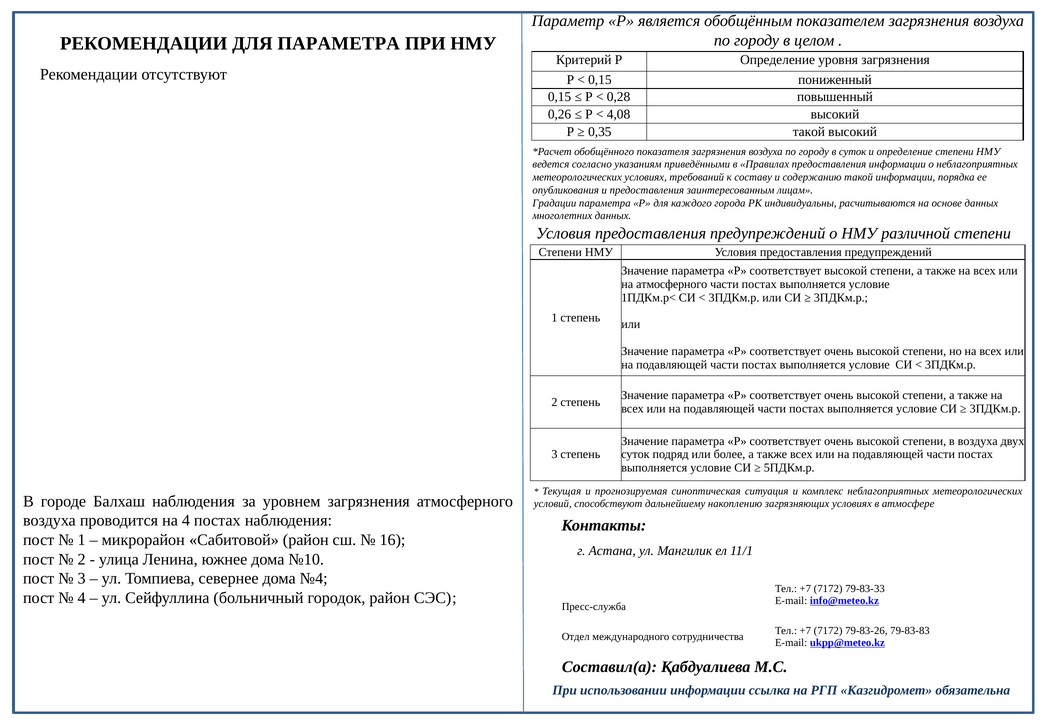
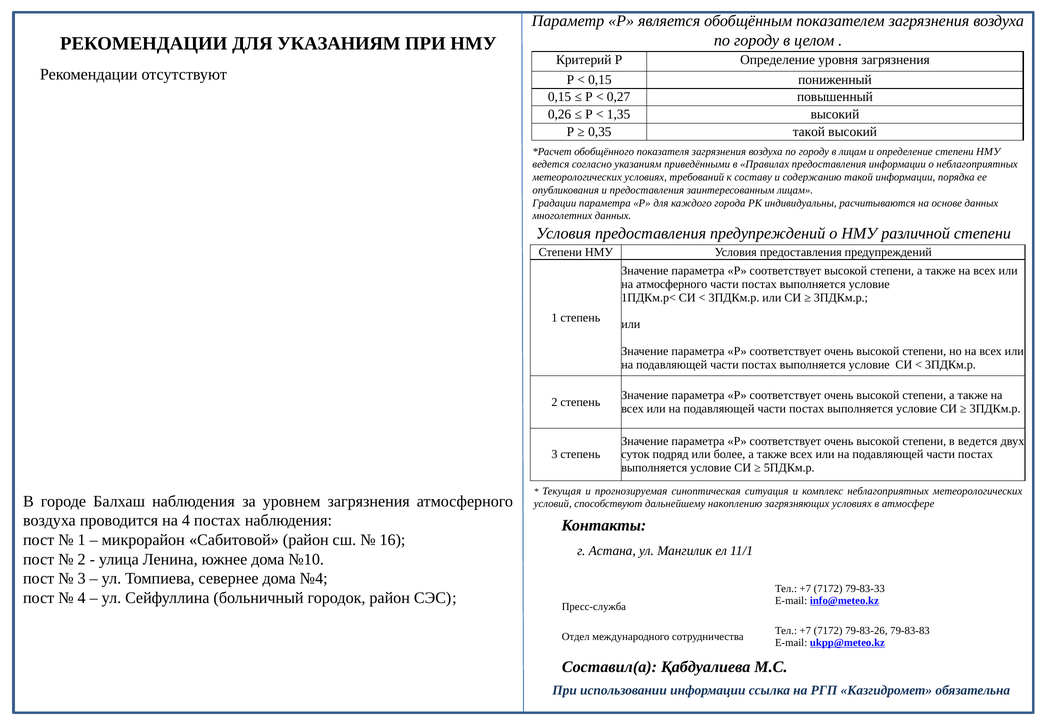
ДЛЯ ПАРАМЕТРА: ПАРАМЕТРА -> УКАЗАНИЯМ (339, 43)
0,28: 0,28 -> 0,27 (619, 97)
4,08: 4,08 -> 1,35 (619, 114)
в суток: суток -> лицам (853, 152)
в воздуха: воздуха -> ведется (978, 441)
